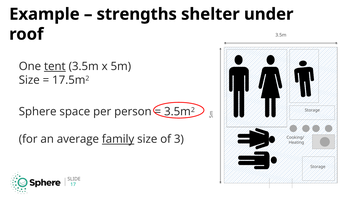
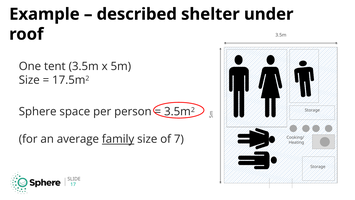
strengths: strengths -> described (137, 14)
tent underline: present -> none (55, 66)
3: 3 -> 7 (179, 139)
